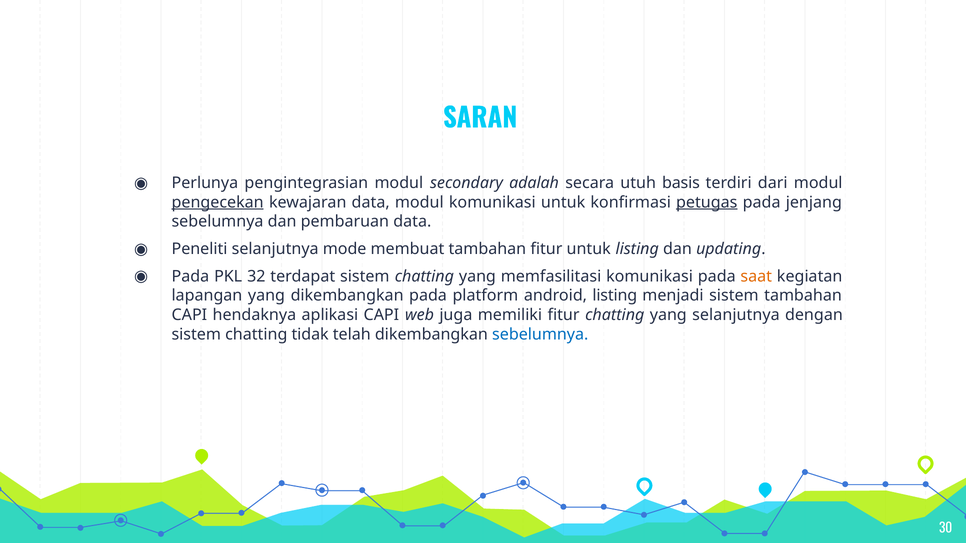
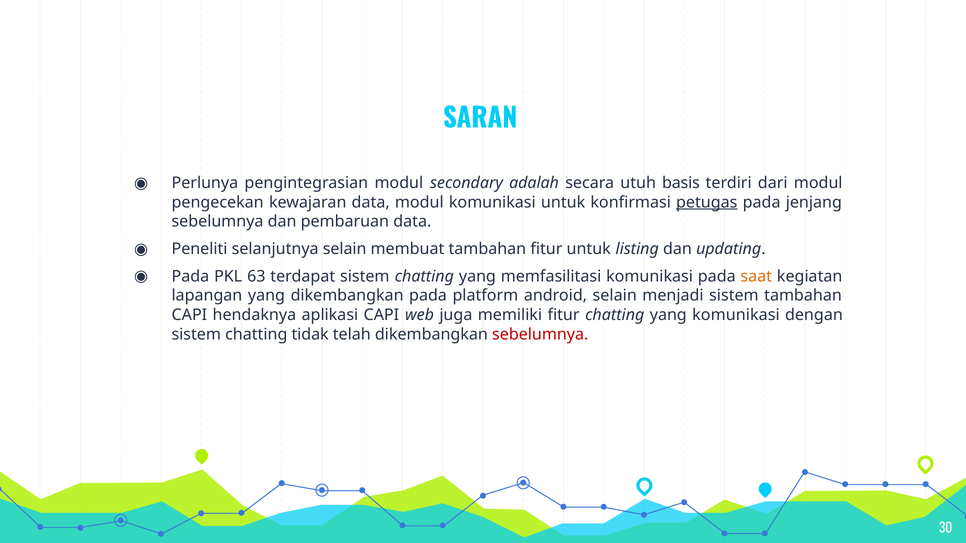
pengecekan underline: present -> none (218, 202)
selanjutnya mode: mode -> selain (345, 249)
32: 32 -> 63 (256, 277)
android listing: listing -> selain (615, 296)
yang selanjutnya: selanjutnya -> komunikasi (736, 315)
sebelumnya colour: blue -> red (540, 335)
